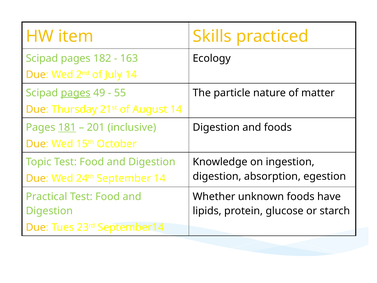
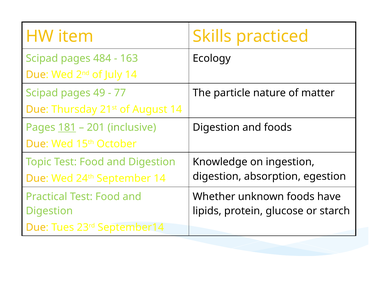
182: 182 -> 484 (102, 58)
pages underline: present -> none (76, 93)
55: 55 -> 77 (120, 93)
